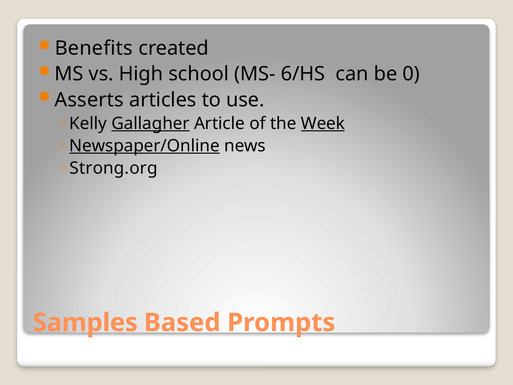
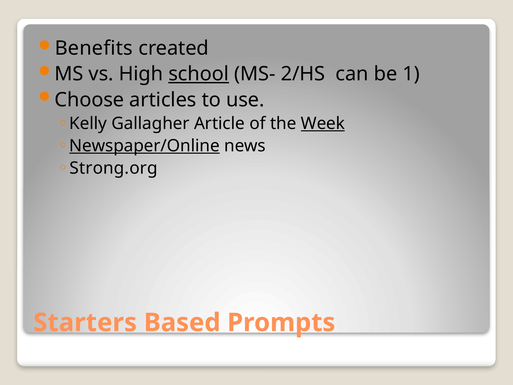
school underline: none -> present (199, 74)
6/HS: 6/HS -> 2/HS (303, 74)
0: 0 -> 1 (411, 74)
Asserts: Asserts -> Choose (89, 100)
Gallagher underline: present -> none (151, 124)
Samples: Samples -> Starters (85, 322)
